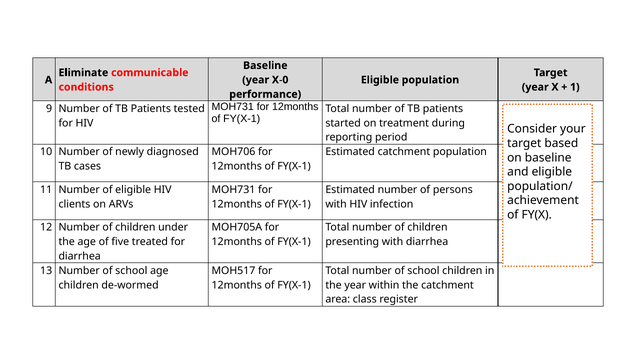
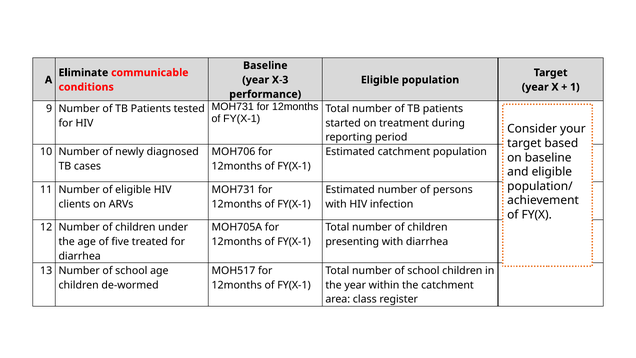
X-0: X-0 -> X-3 (280, 80)
